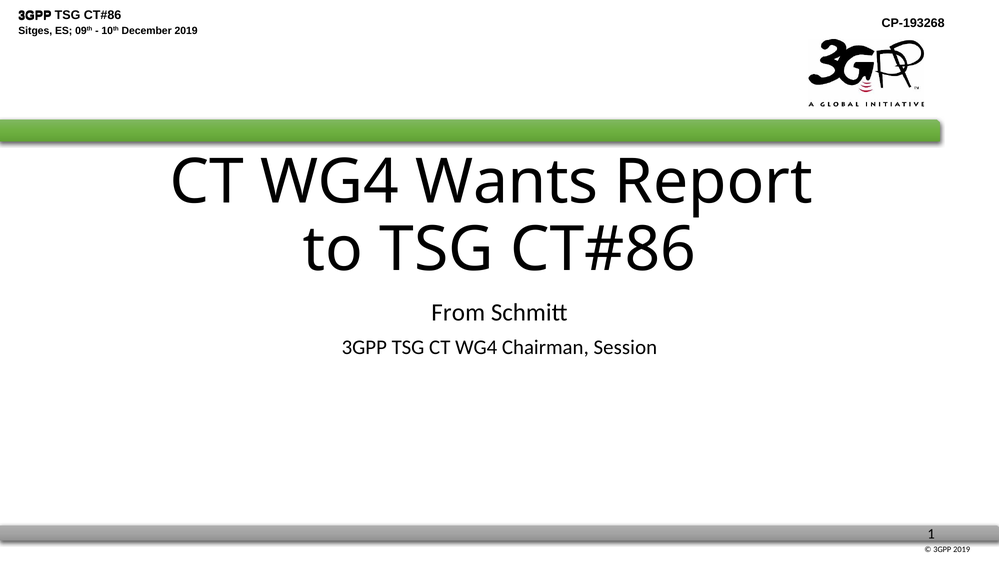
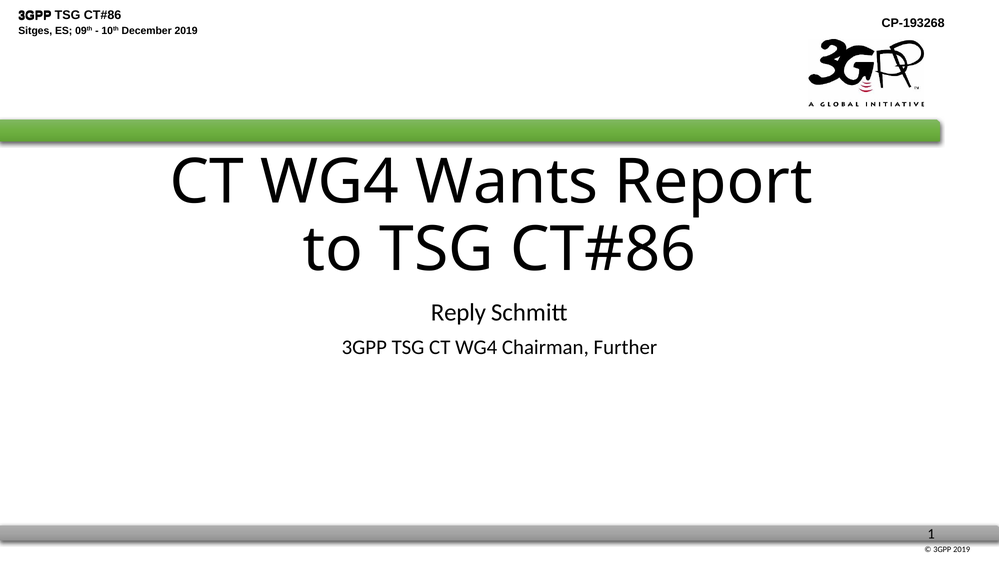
From: From -> Reply (458, 312)
Session: Session -> Further (625, 347)
